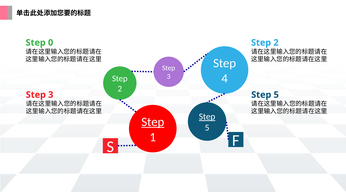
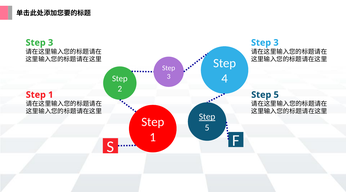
0: 0 -> 3 (51, 43)
2: 2 -> 3 (276, 43)
3: 3 -> 1 (51, 95)
Step underline: present -> none (153, 122)
